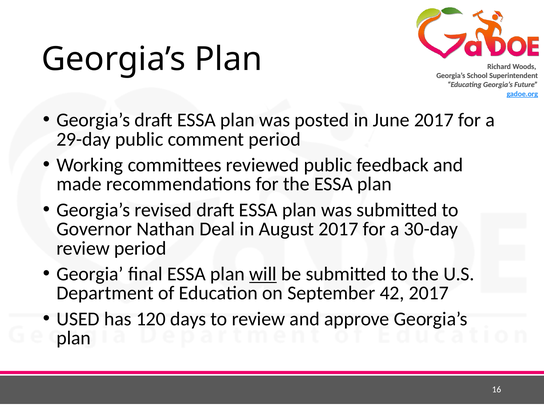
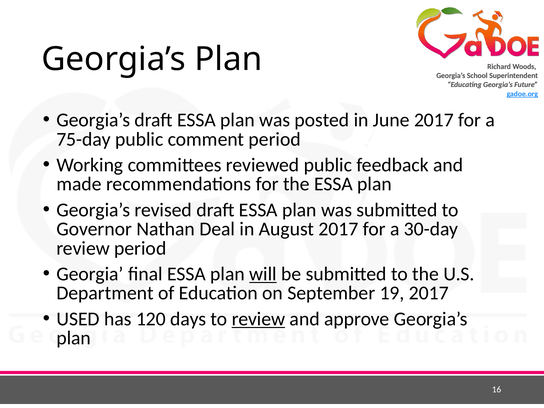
29-day: 29-day -> 75-day (84, 139)
42: 42 -> 19 (392, 293)
review underline: none -> present (258, 319)
